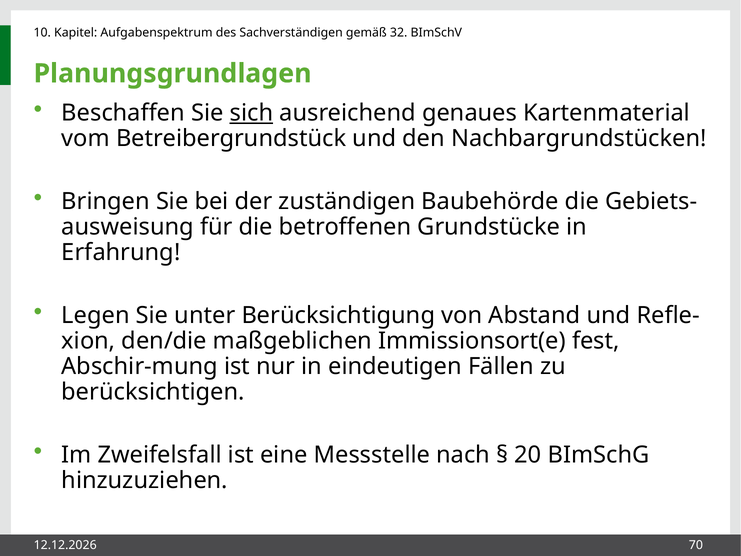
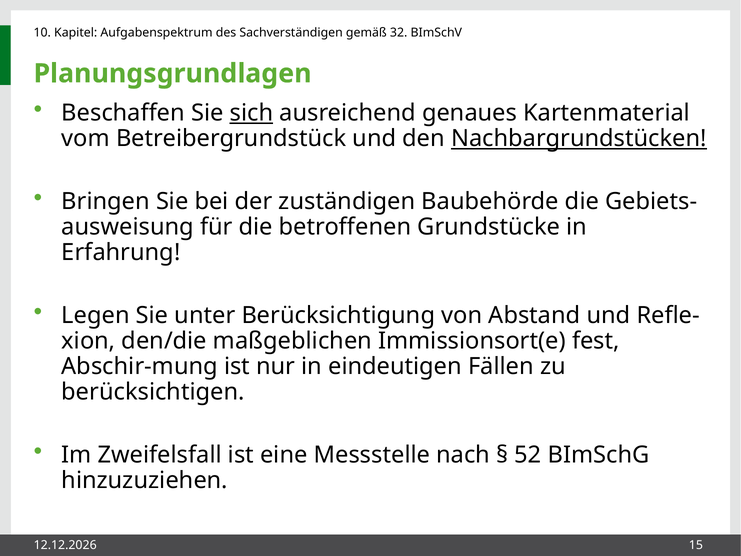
Nachbargrundstücken underline: none -> present (579, 138)
20: 20 -> 52 (528, 455)
70: 70 -> 15 (696, 545)
